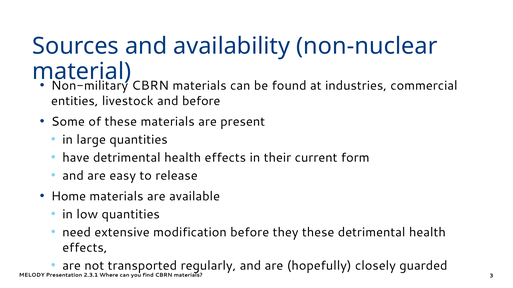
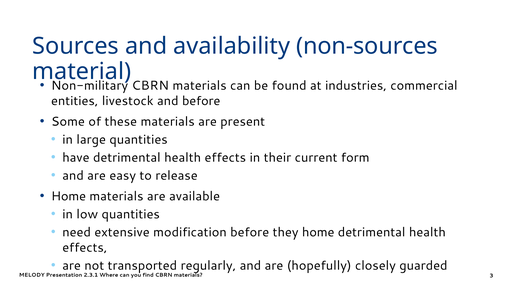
non-nuclear: non-nuclear -> non-sources (367, 46)
they these: these -> home (318, 233)
